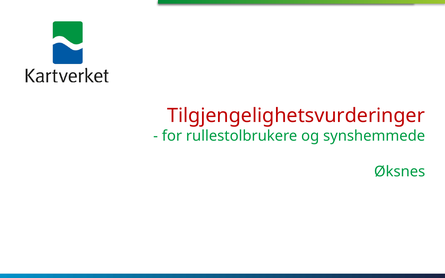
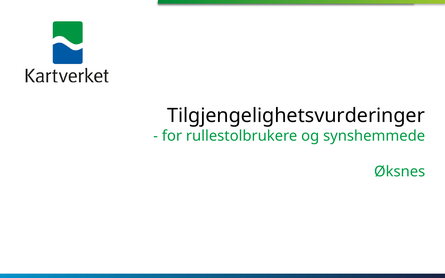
Tilgjengelighetsvurderinger colour: red -> black (296, 116)
